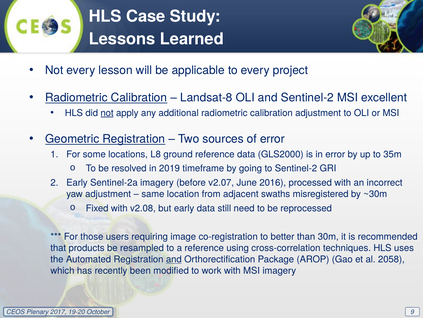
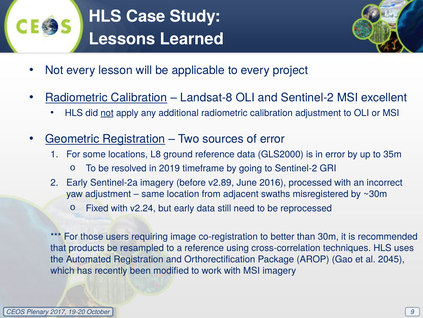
v2.07: v2.07 -> v2.89 (221, 182)
v2.08: v2.08 -> v2.24 (143, 208)
and underline: present -> none (174, 259)
2058: 2058 -> 2045 (391, 259)
